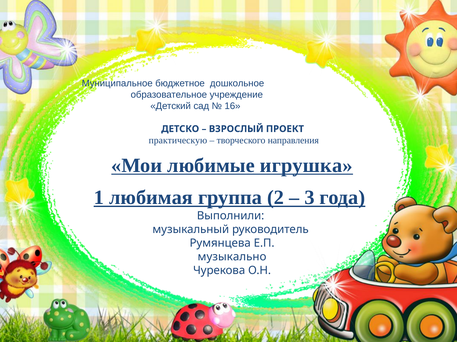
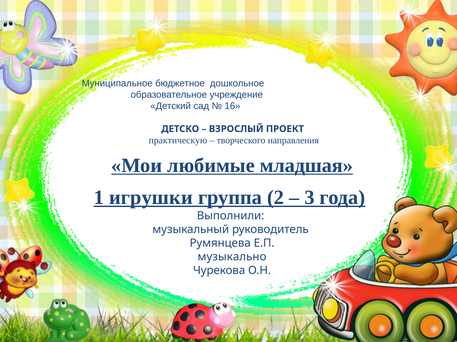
игрушка: игрушка -> младшая (306, 166)
любимая: любимая -> игрушки (151, 198)
